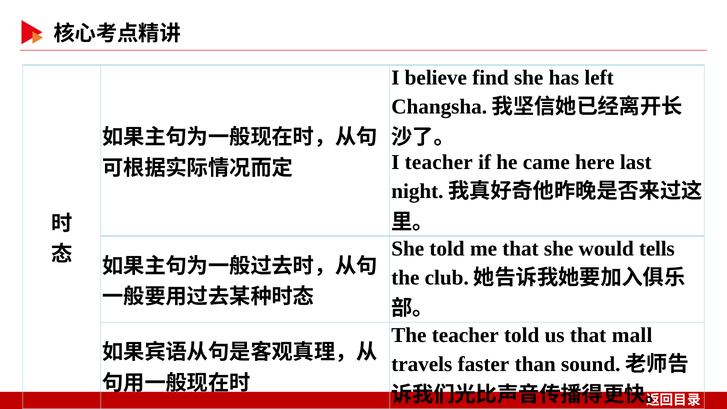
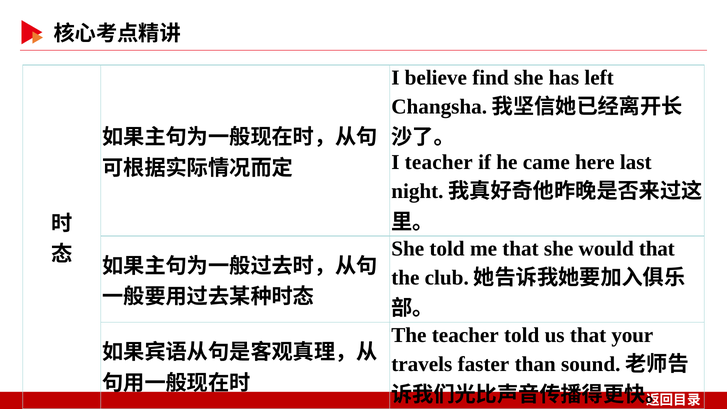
would tells: tells -> that (657, 249)
mall: mall -> your (632, 335)
